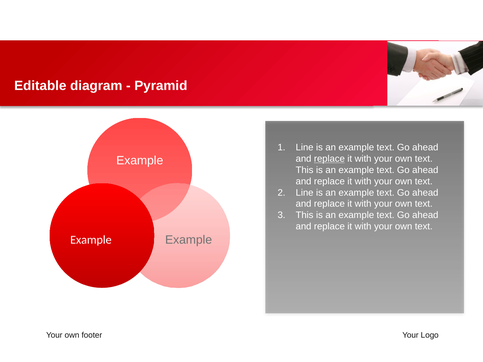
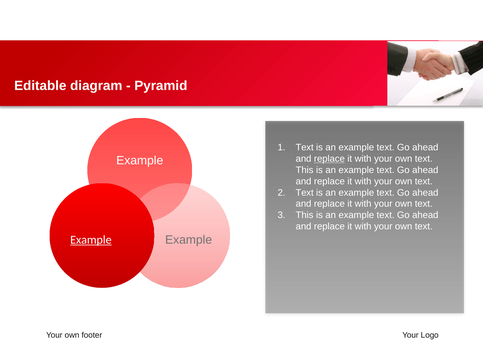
Line: Line -> Text (305, 148)
Line: Line -> Text (305, 193)
Example underline: none -> present (91, 240)
